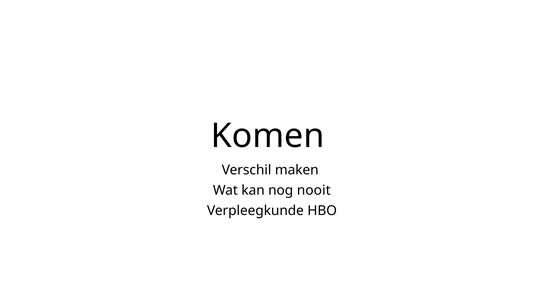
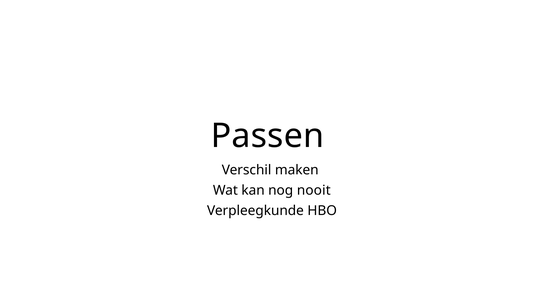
Komen: Komen -> Passen (267, 136)
